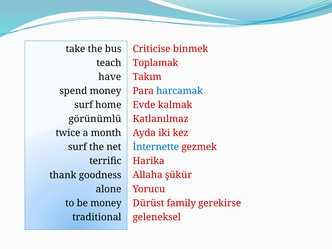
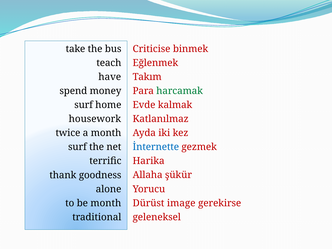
Toplamak: Toplamak -> Eğlenmek (155, 63)
harcamak colour: blue -> green (180, 91)
görünümlü: görünümlü -> housework (95, 119)
be money: money -> month (106, 203)
family: family -> image (181, 203)
